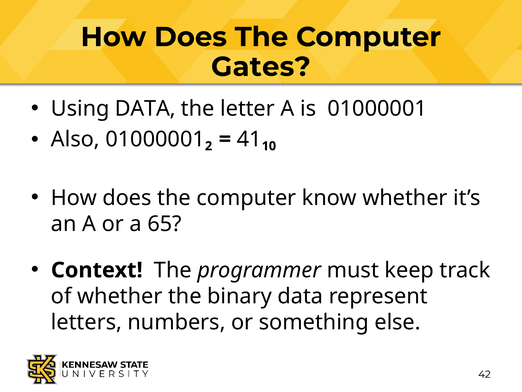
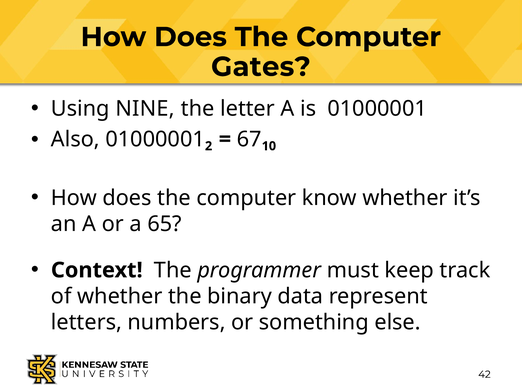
Using DATA: DATA -> NINE (145, 109)
41: 41 -> 67 (249, 139)
